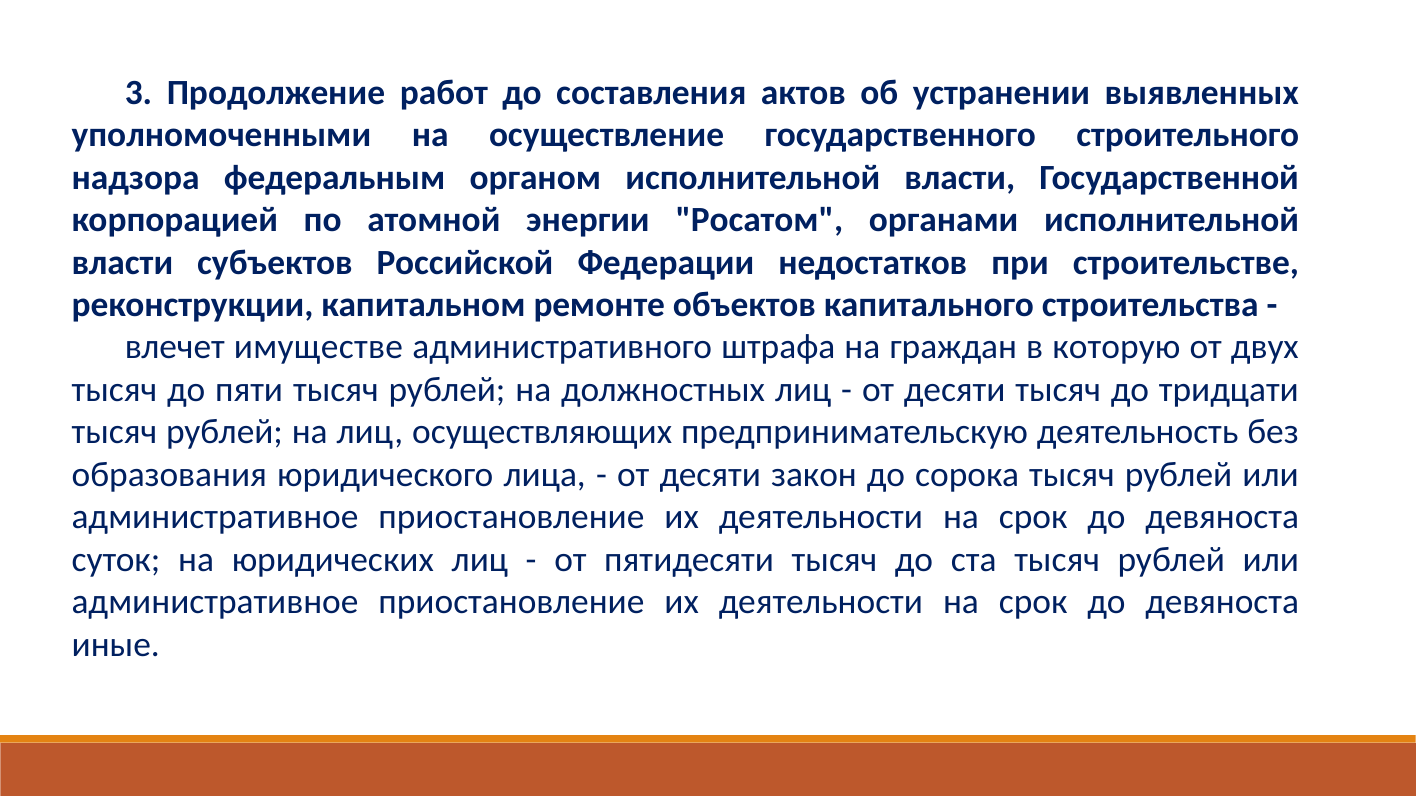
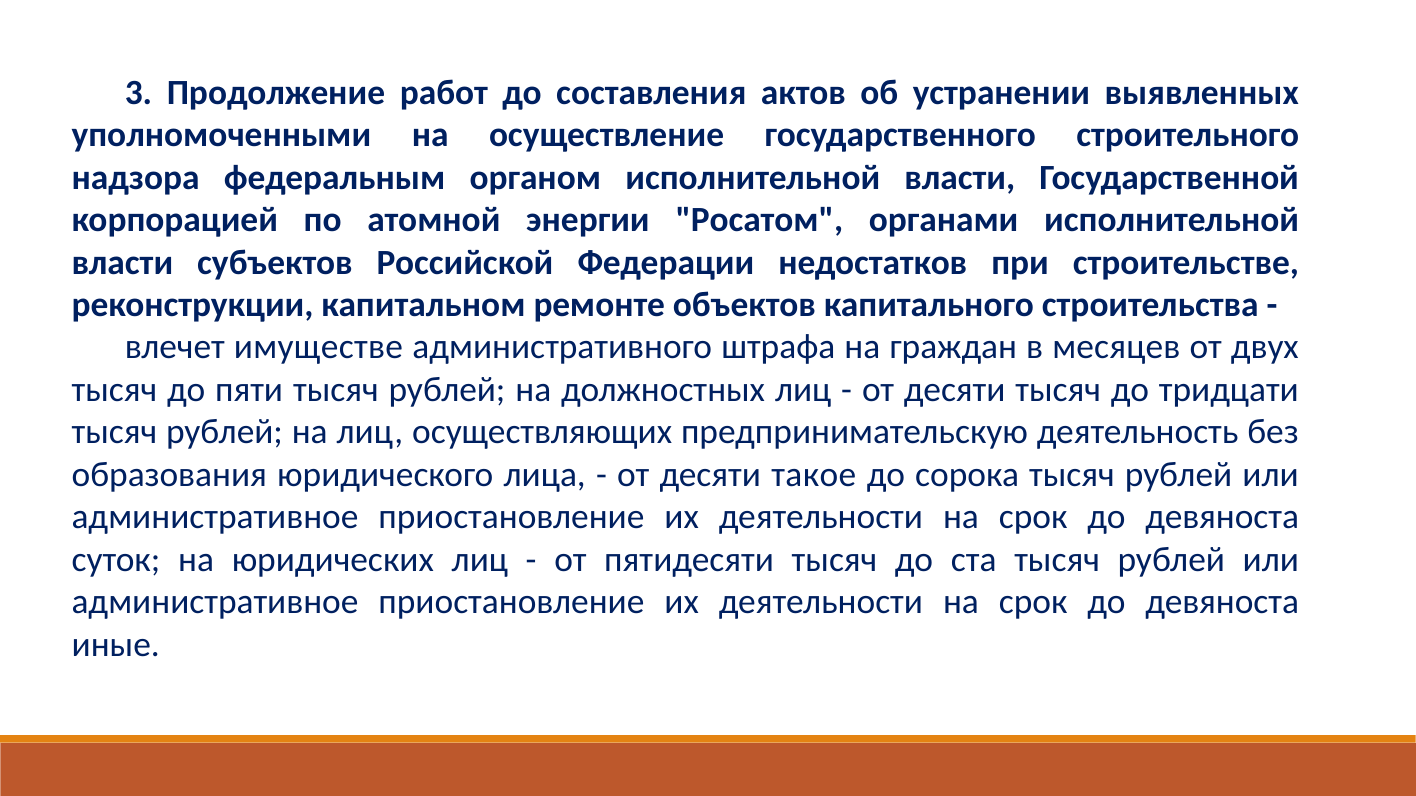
которую: которую -> месяцев (1116, 348)
закон: закон -> такое (814, 475)
